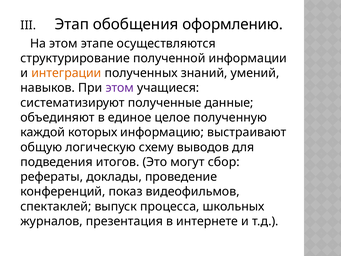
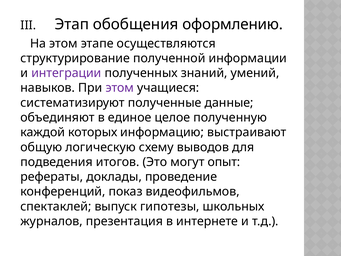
интеграции colour: orange -> purple (66, 73)
сбор: сбор -> опыт (224, 162)
процесса: процесса -> гипотезы (170, 206)
